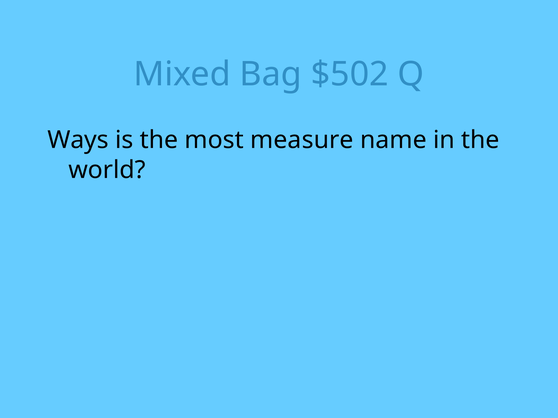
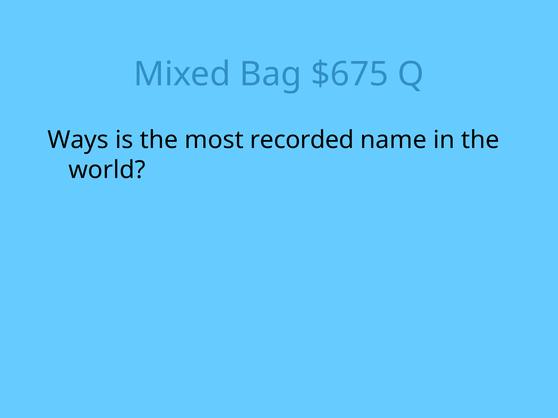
$502: $502 -> $675 (350, 74)
measure: measure -> recorded (302, 140)
